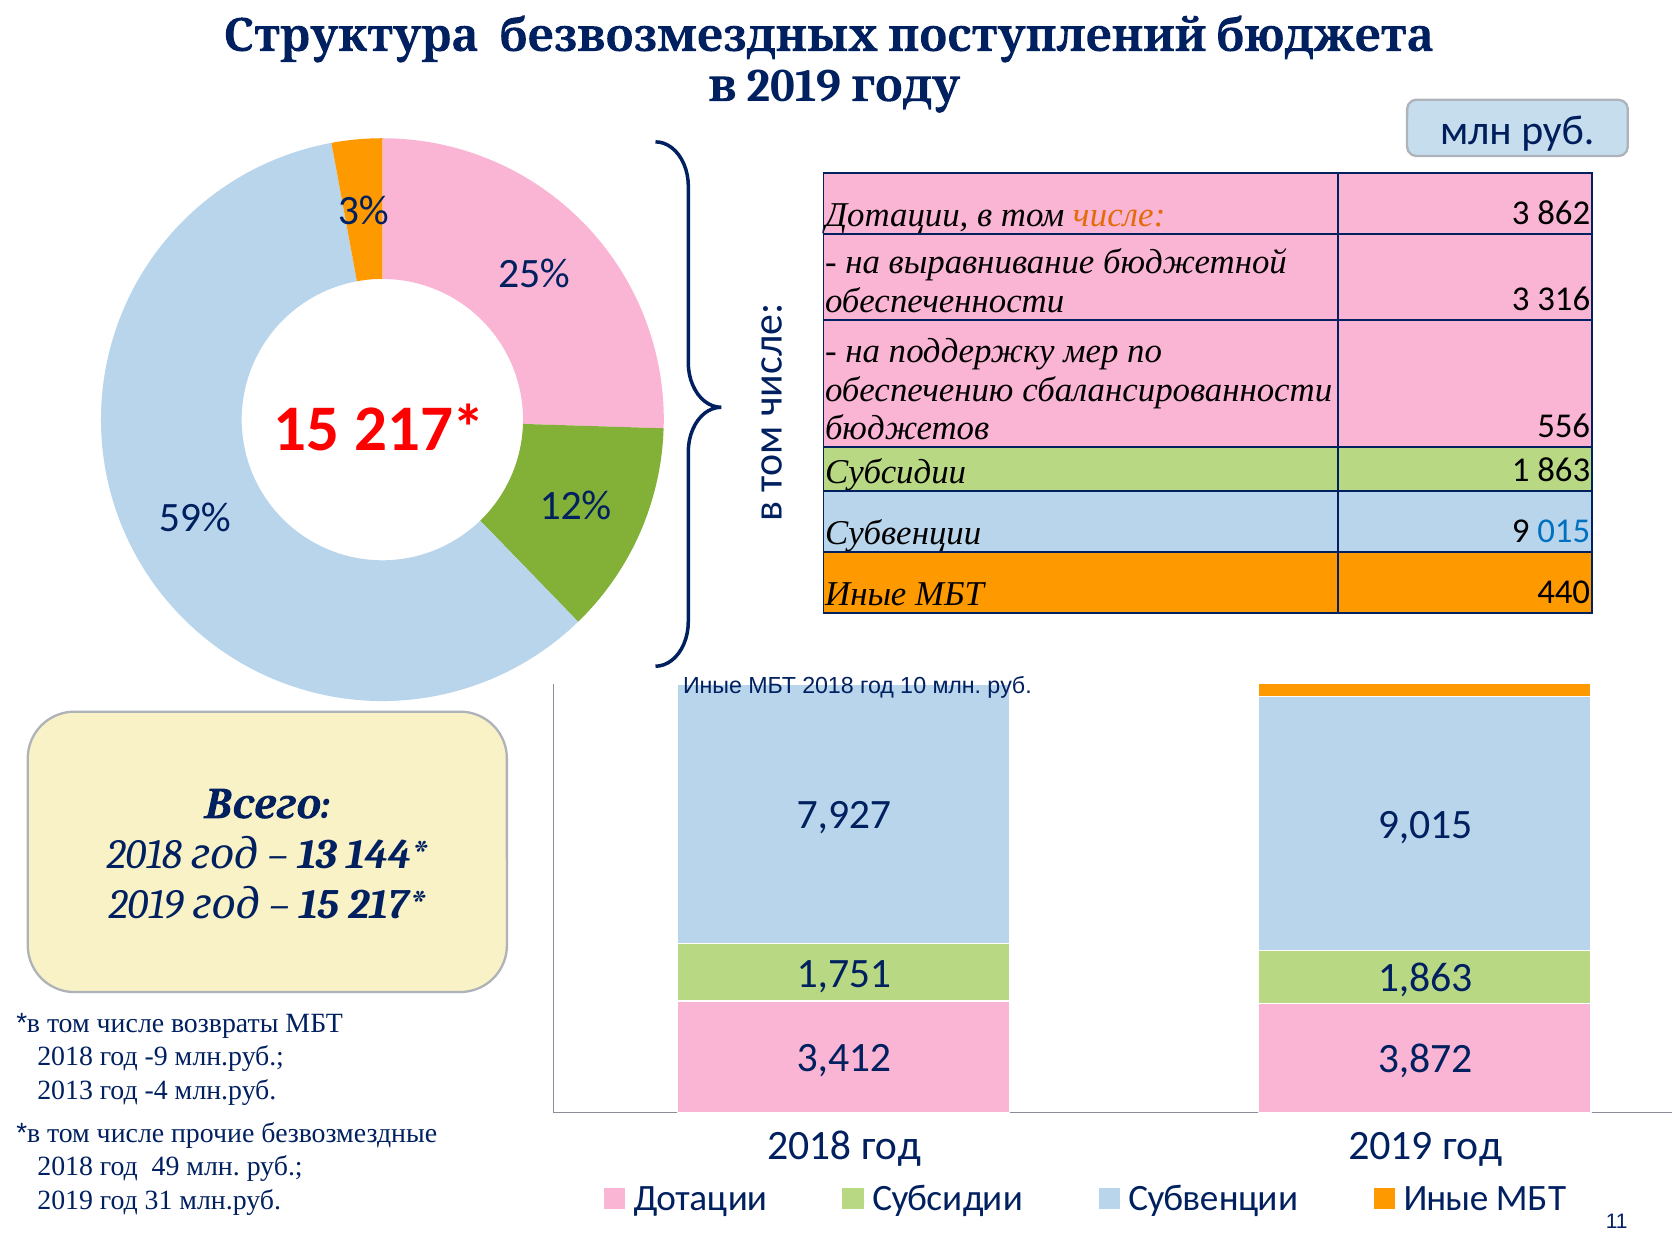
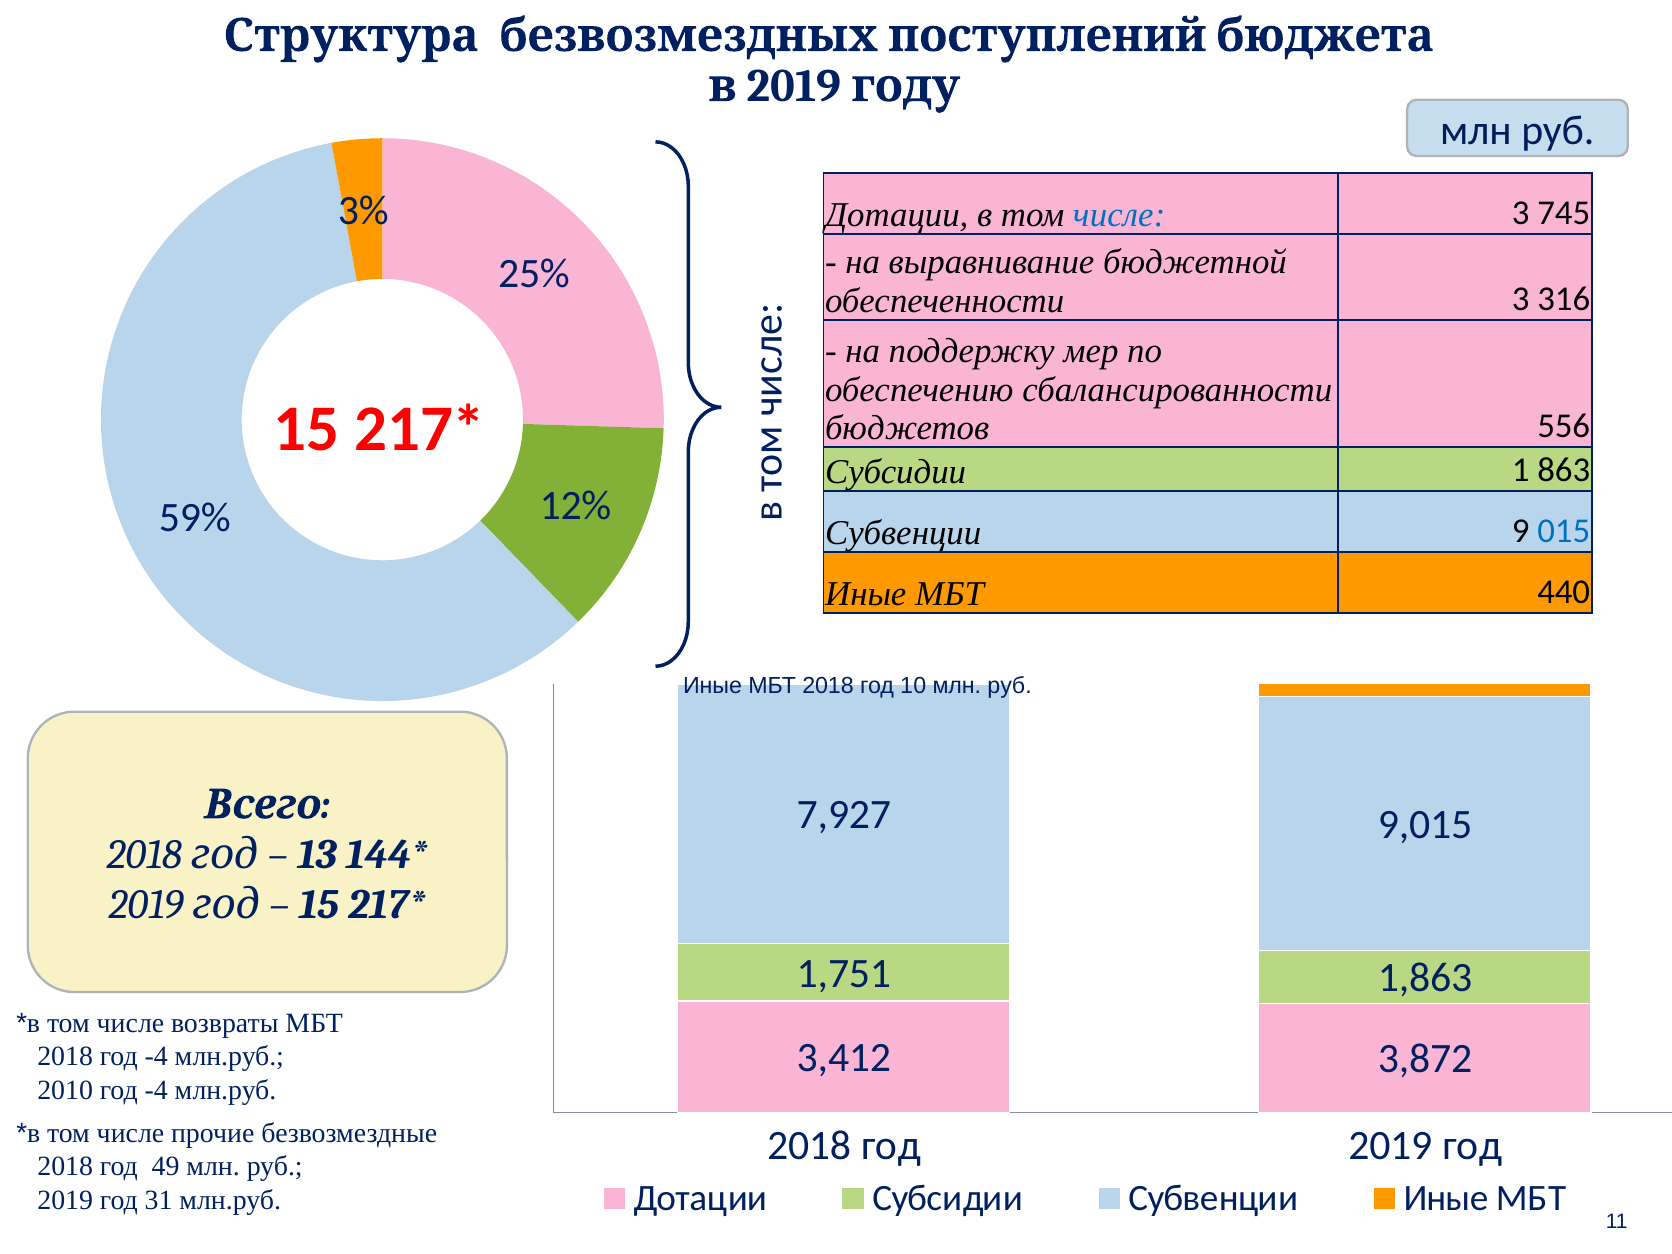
числе colour: orange -> blue (1119, 215)
862: 862 -> 745 (1564, 214)
2018 год -9: -9 -> -4 (156, 1056)
2013: 2013 -> 2010 (65, 1090)
